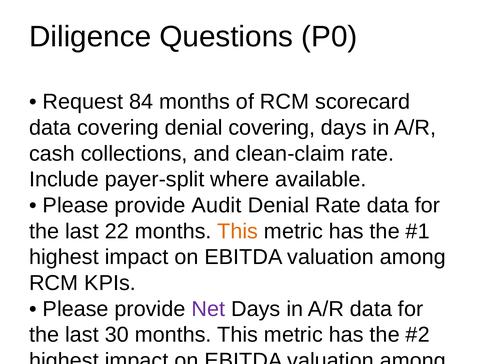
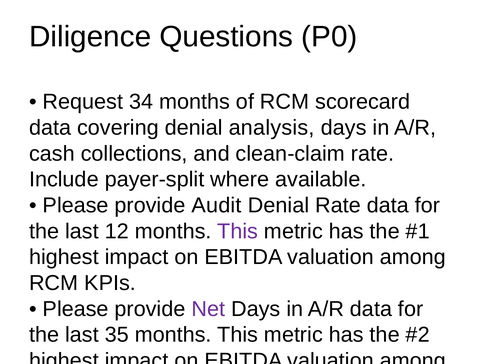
84: 84 -> 34 (141, 102)
denial covering: covering -> analysis (272, 128)
22: 22 -> 12 (117, 232)
This colour: orange -> purple (238, 232)
30: 30 -> 35 (117, 335)
